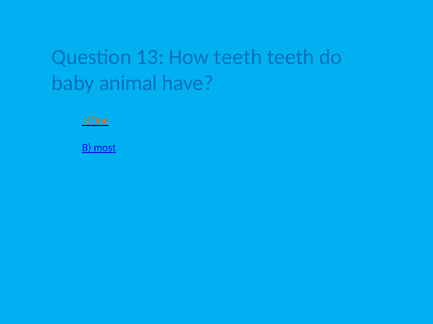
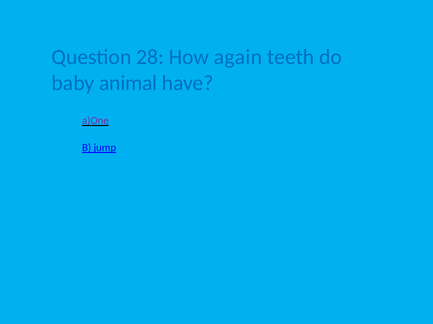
13: 13 -> 28 (150, 57)
How teeth: teeth -> again (238, 57)
a)One colour: orange -> purple (95, 121)
most: most -> jump (105, 148)
